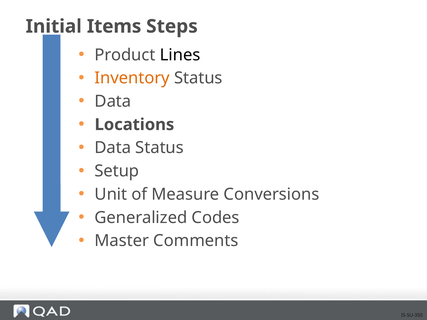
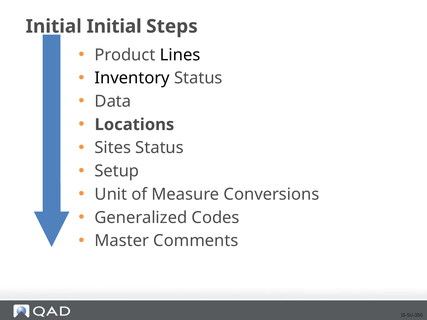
Items: Items -> Initial (114, 26)
Inventory colour: orange -> black (132, 78)
Data: Data -> Sites (113, 148)
